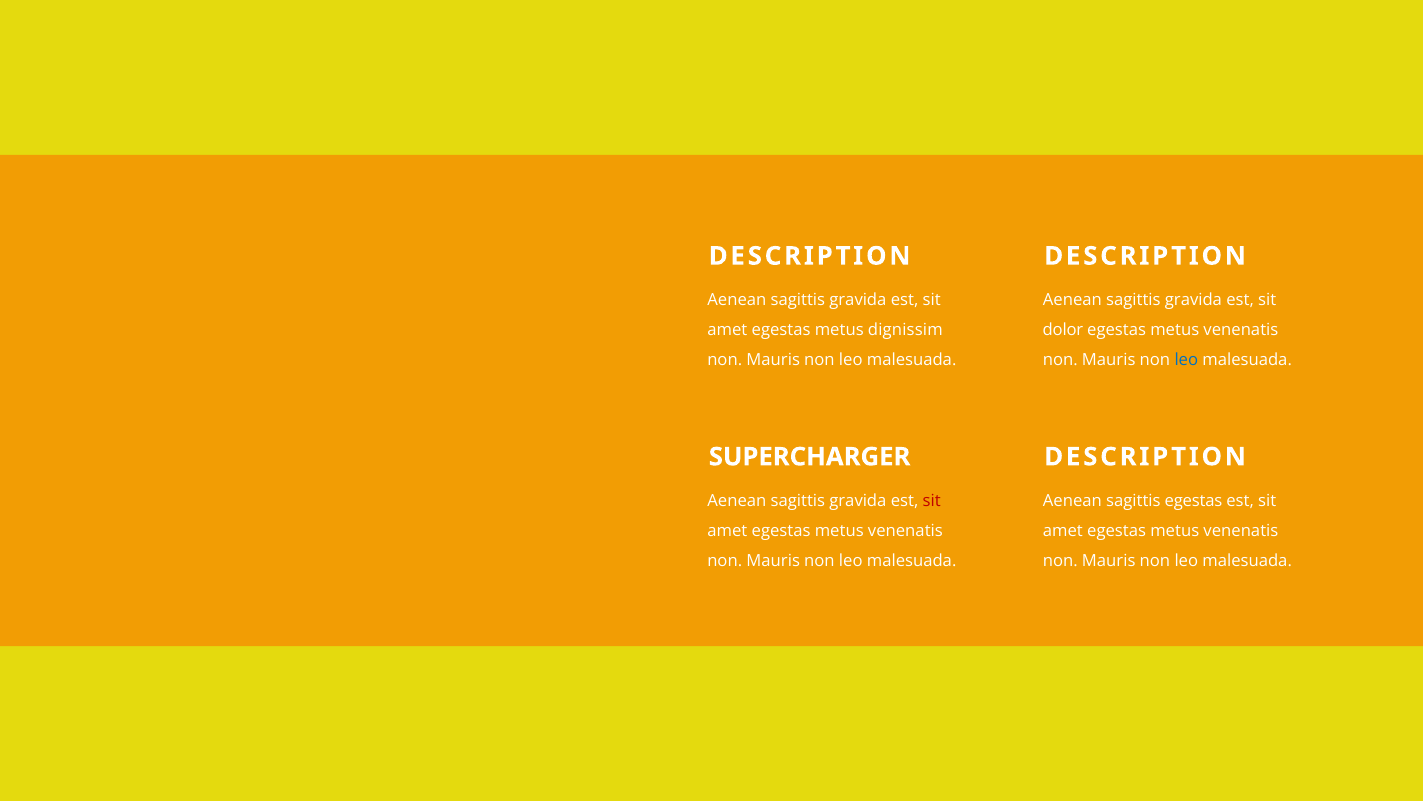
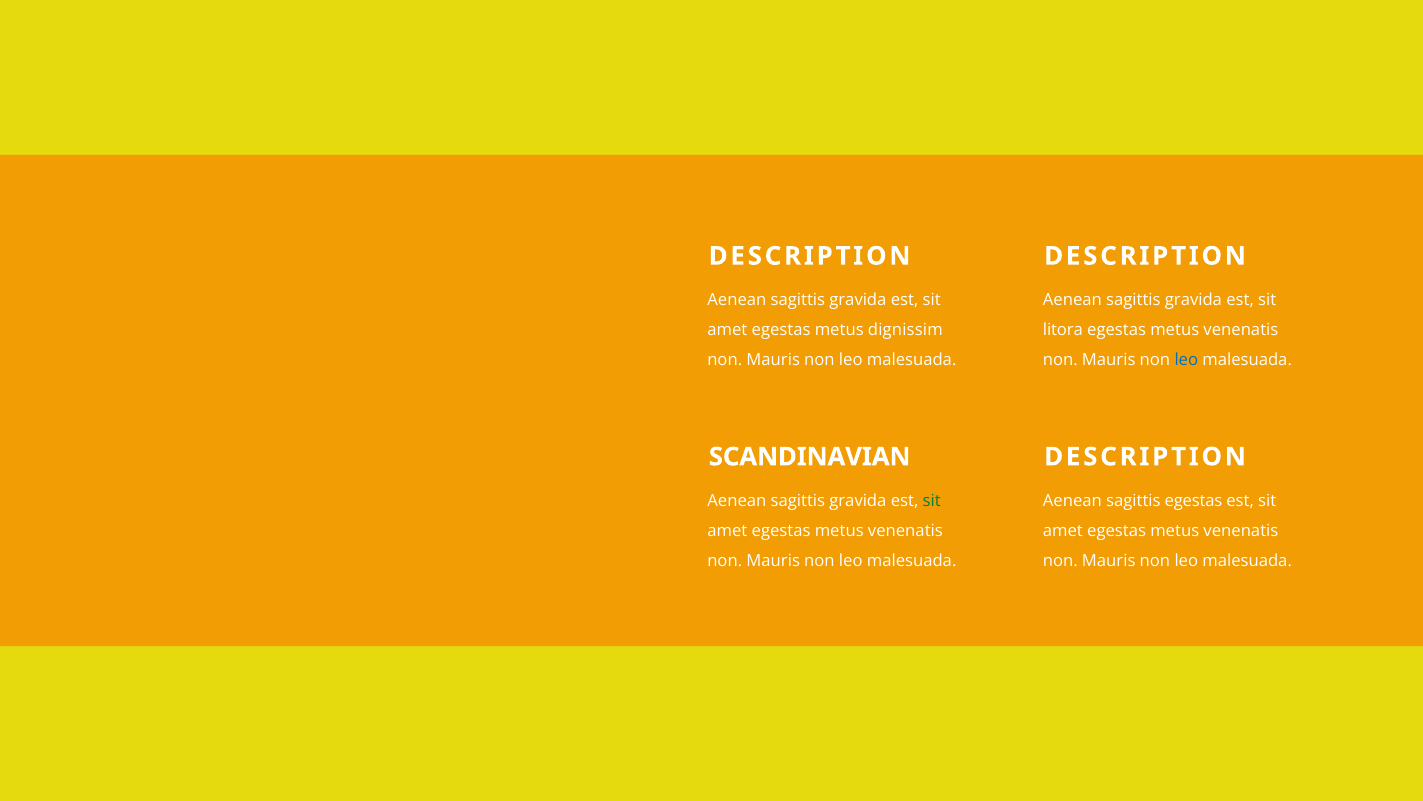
dolor: dolor -> litora (1063, 330)
SUPERCHARGER: SUPERCHARGER -> SCANDINAVIAN (810, 457)
sit colour: red -> green (932, 501)
